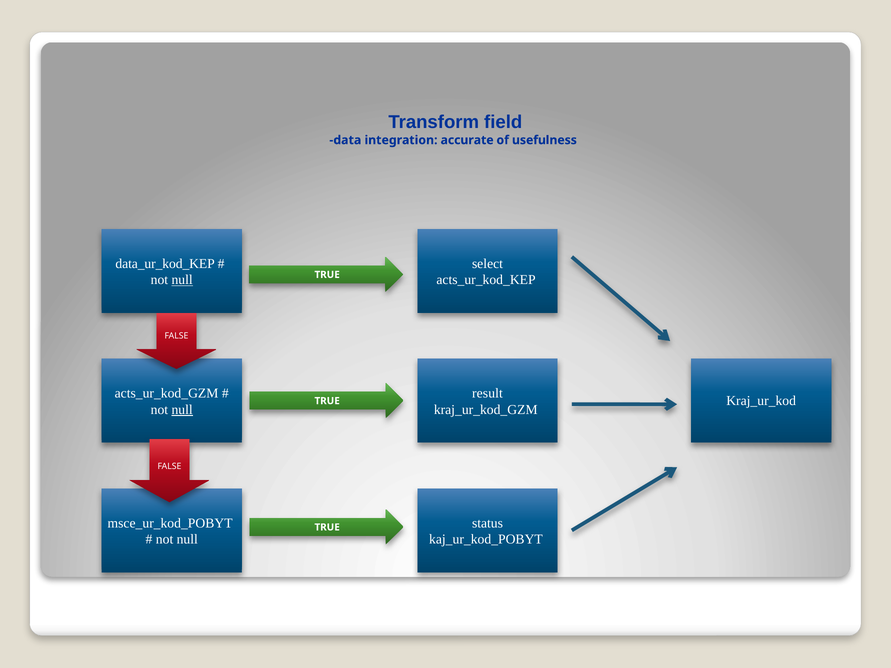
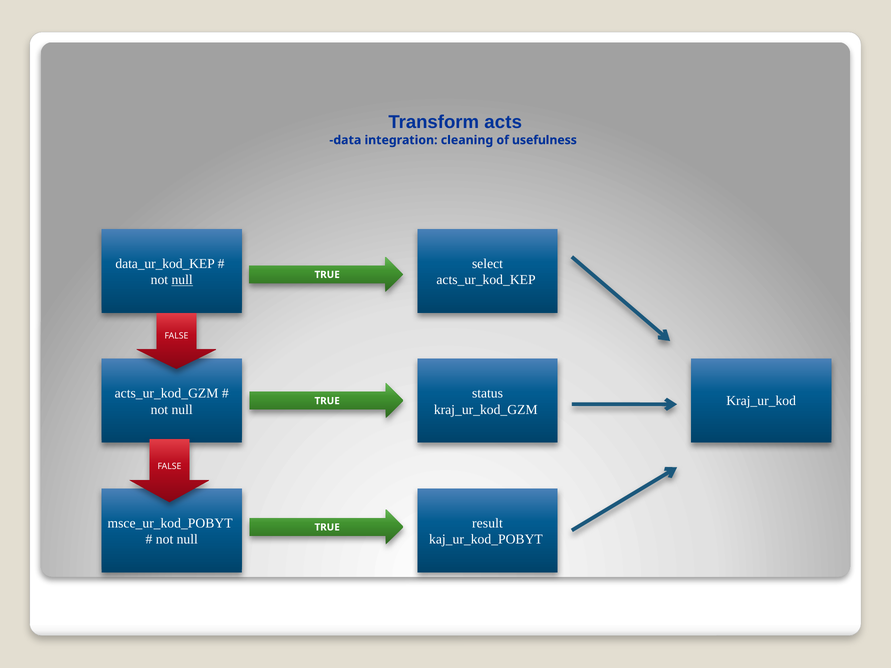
field: field -> acts (503, 122)
accurate: accurate -> cleaning (467, 140)
result: result -> status (488, 394)
null underline: present -> none (182, 410)
status: status -> result (487, 523)
